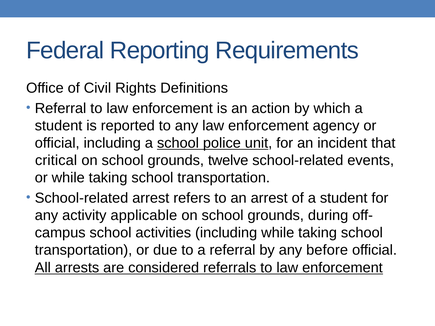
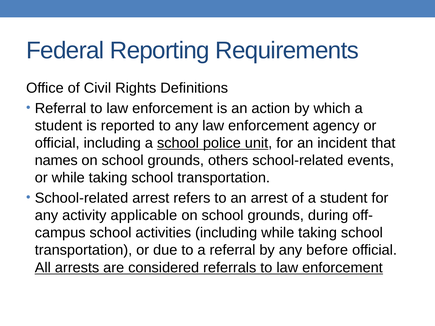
critical: critical -> names (56, 161)
twelve: twelve -> others (228, 161)
